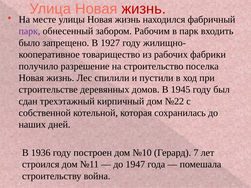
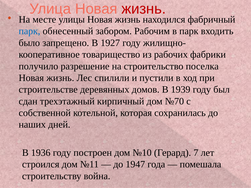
парк colour: purple -> blue (29, 31)
1945: 1945 -> 1939 (181, 90)
№22: №22 -> №70 (174, 101)
